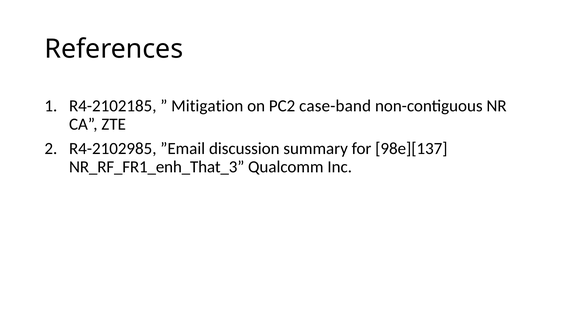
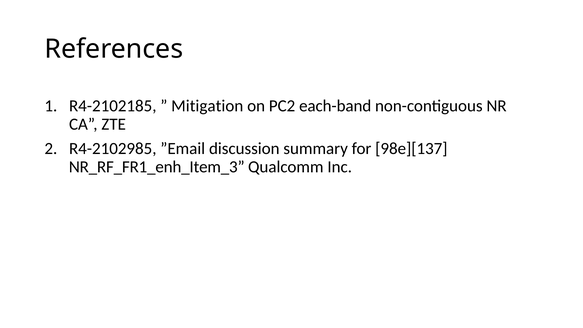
case-band: case-band -> each-band (335, 106)
NR_RF_FR1_enh_That_3: NR_RF_FR1_enh_That_3 -> NR_RF_FR1_enh_Item_3 (157, 167)
